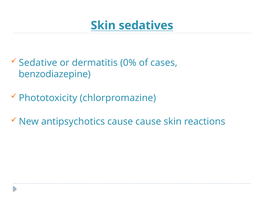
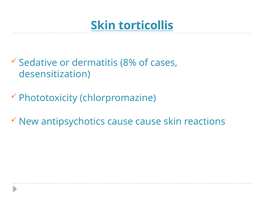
sedatives: sedatives -> torticollis (146, 25)
0%: 0% -> 8% (128, 63)
benzodiazepine: benzodiazepine -> desensitization (55, 74)
